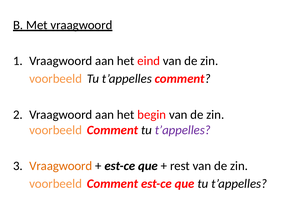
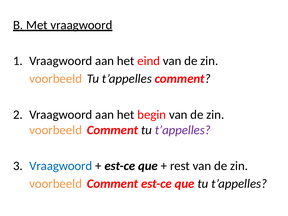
Vraagwoord colour: orange -> blue (61, 166)
